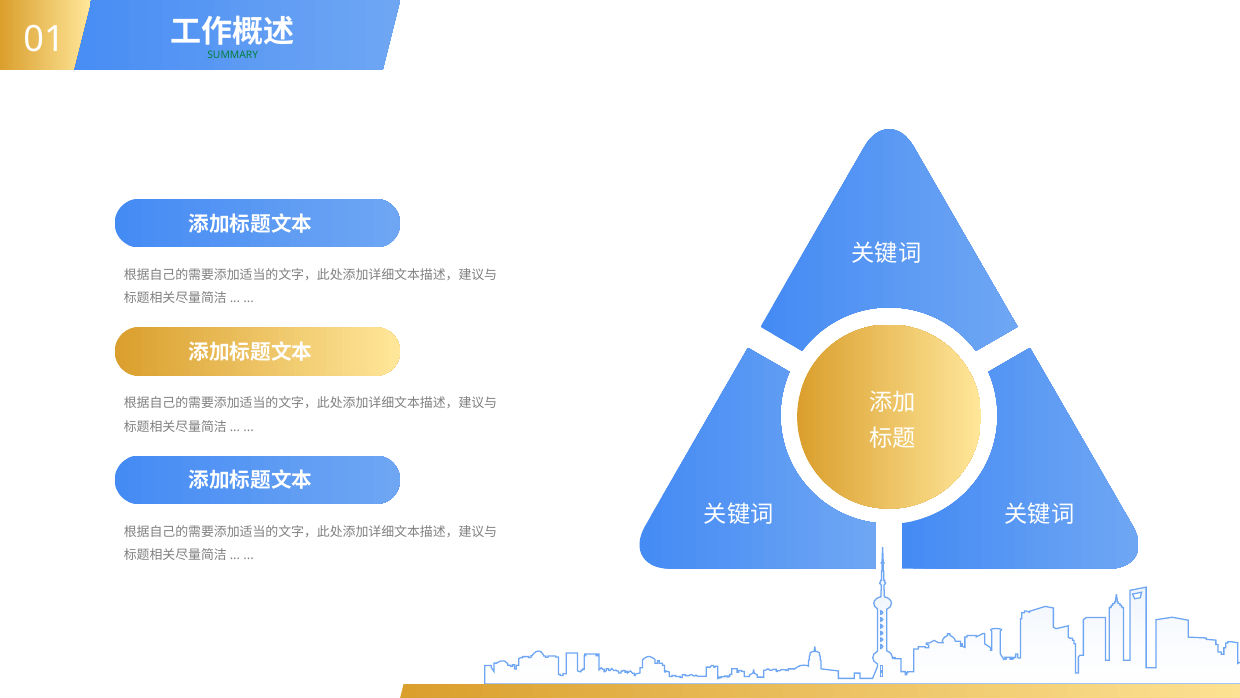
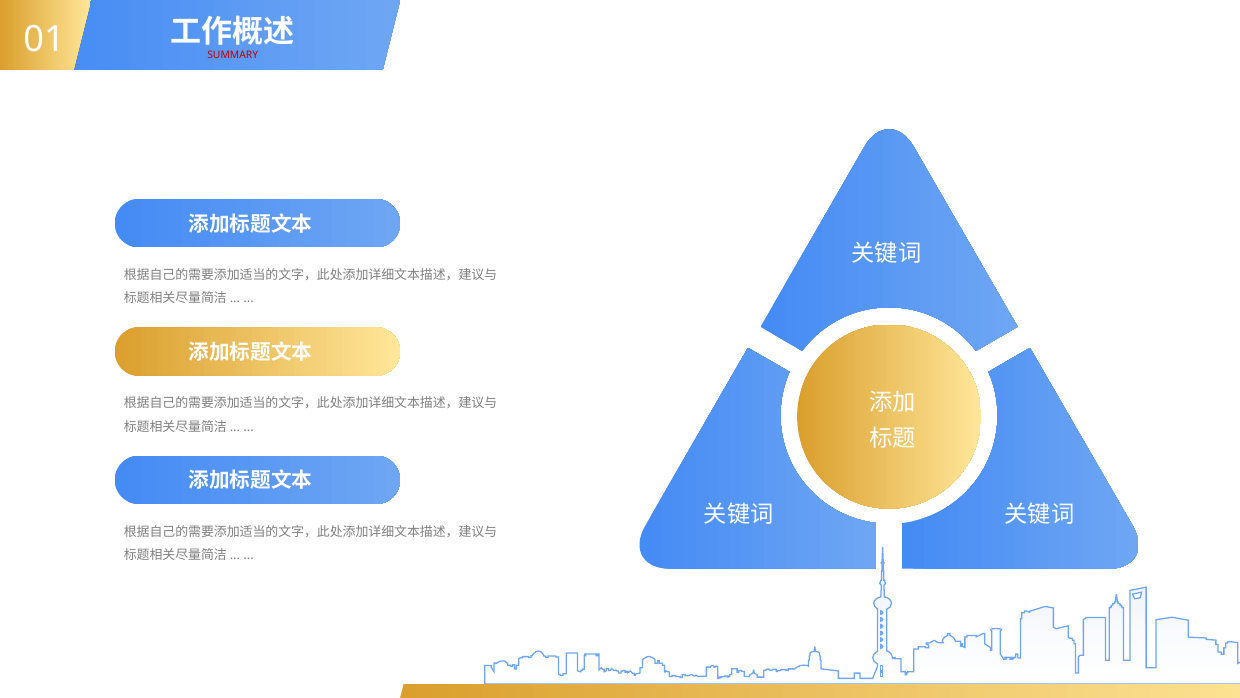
SUMMARY colour: green -> red (233, 55)
